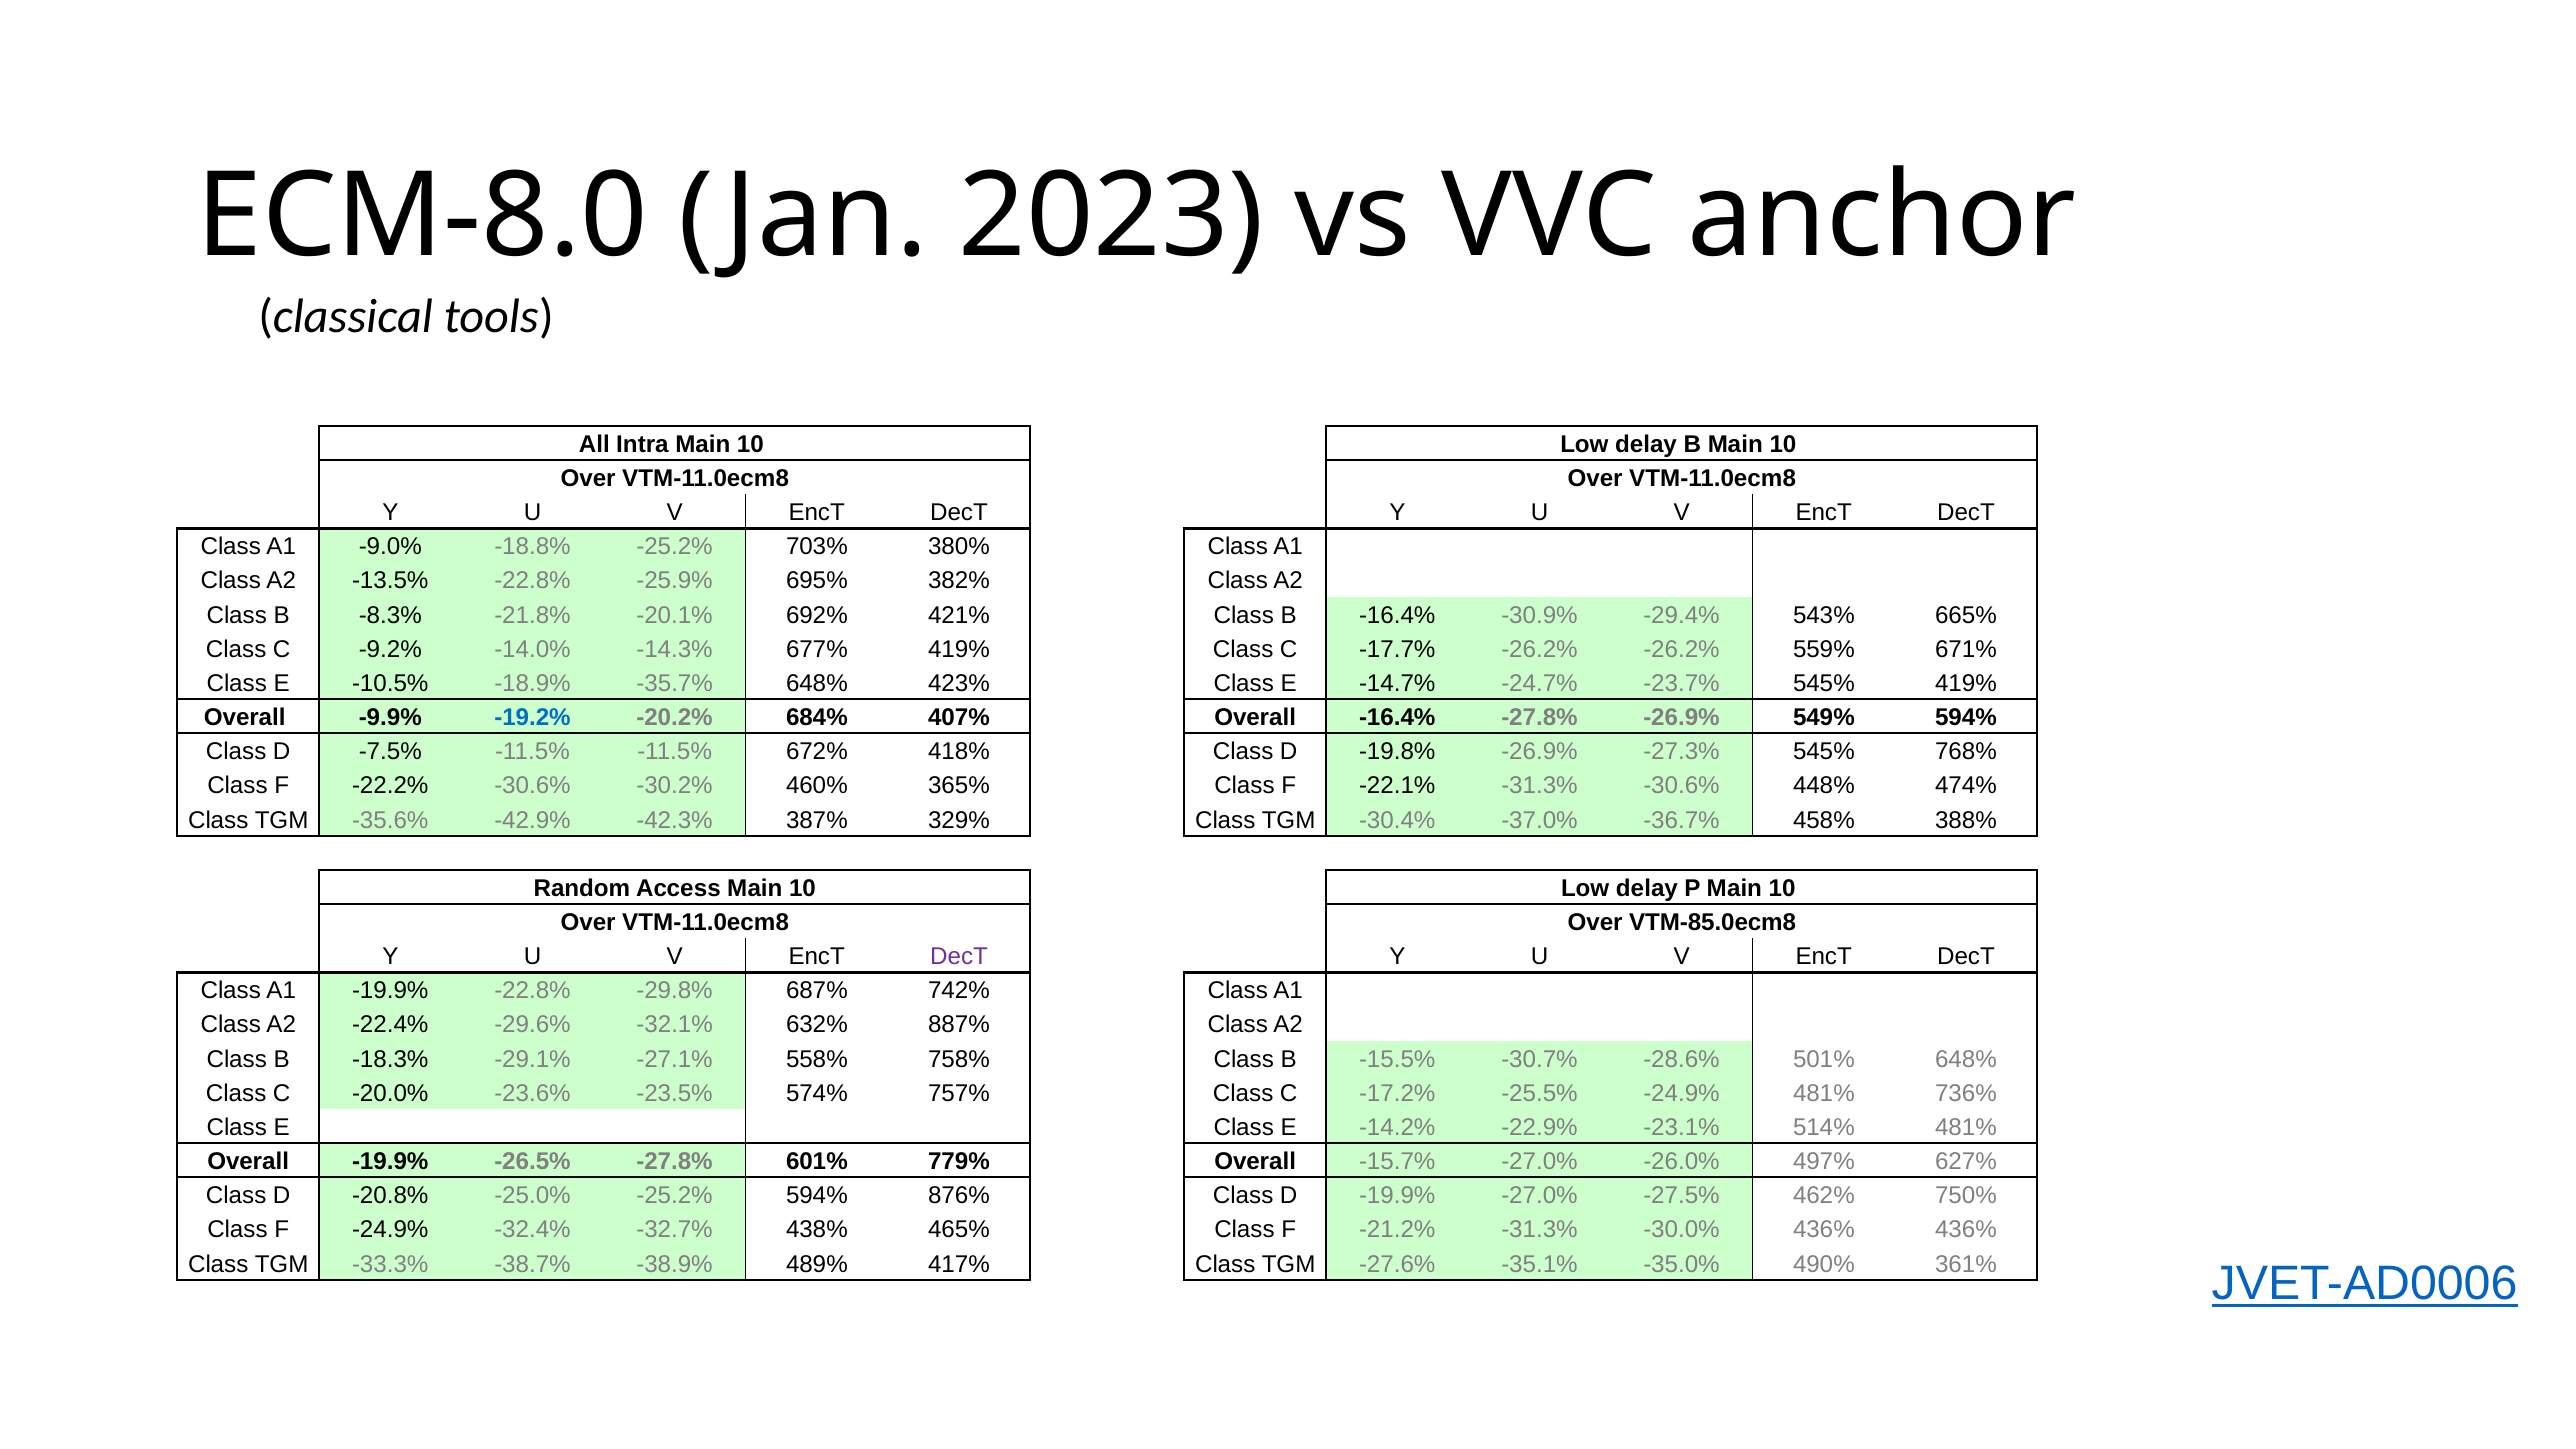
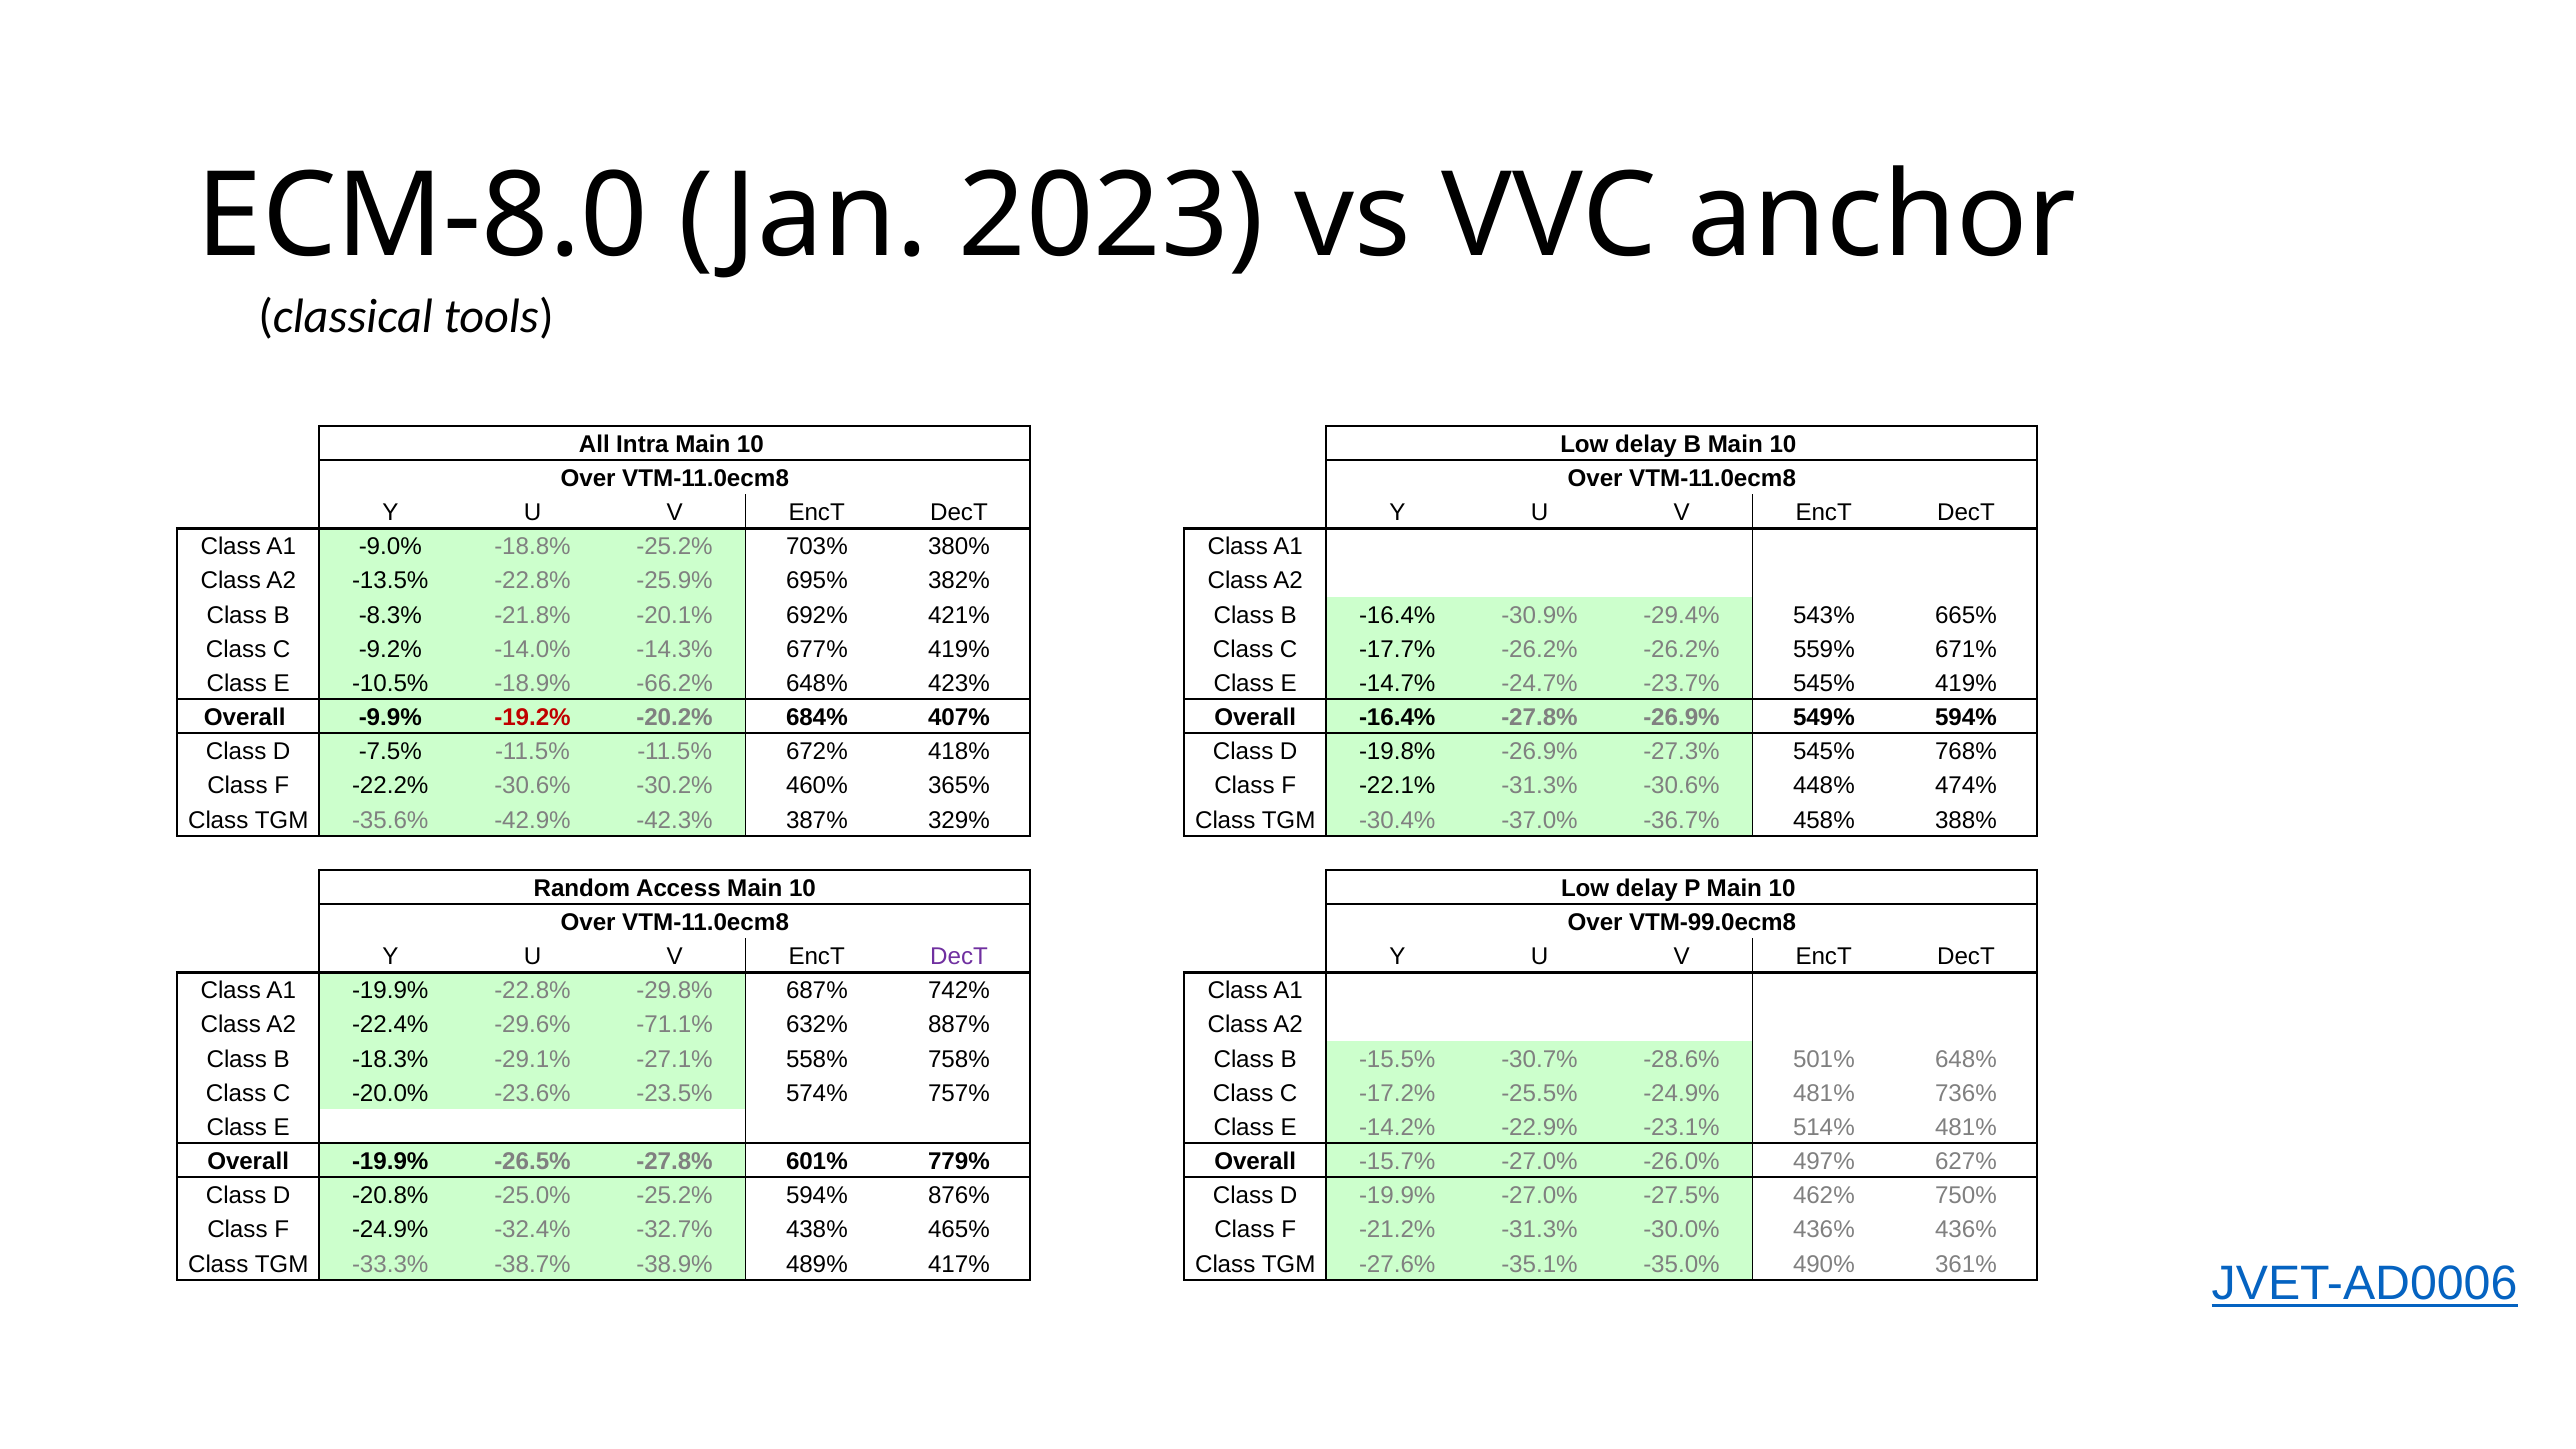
-35.7%: -35.7% -> -66.2% (675, 683)
-19.2% colour: blue -> red (532, 718)
VTM-85.0ecm8: VTM-85.0ecm8 -> VTM-99.0ecm8 (1713, 922)
-32.1%: -32.1% -> -71.1% (675, 1025)
